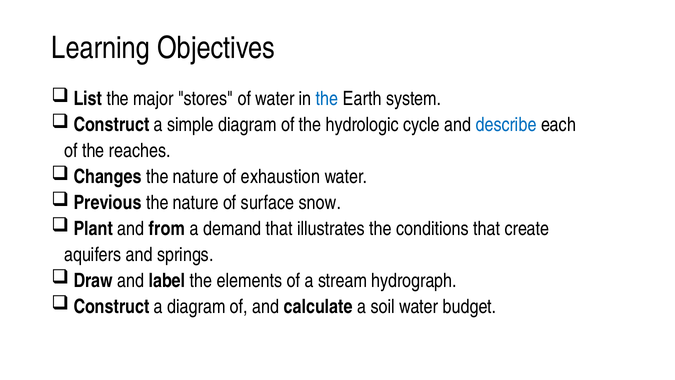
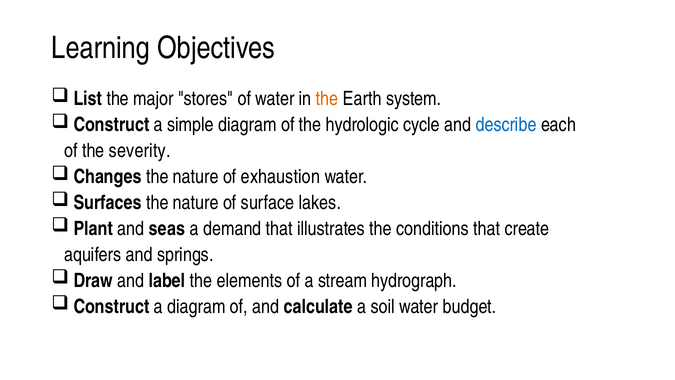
the colour: blue -> orange (327, 99)
reaches: reaches -> severity (140, 151)
Previous: Previous -> Surfaces (108, 203)
snow: snow -> lakes (320, 203)
from: from -> seas (167, 228)
